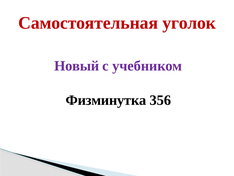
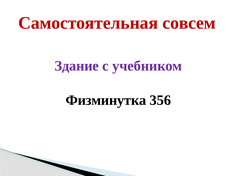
уголок: уголок -> совсем (189, 23)
Новый: Новый -> Здание (77, 66)
